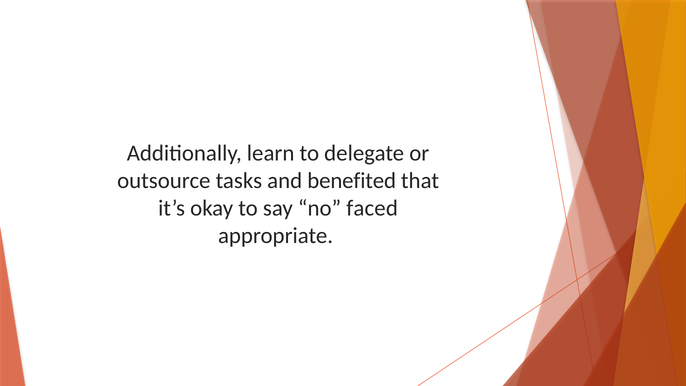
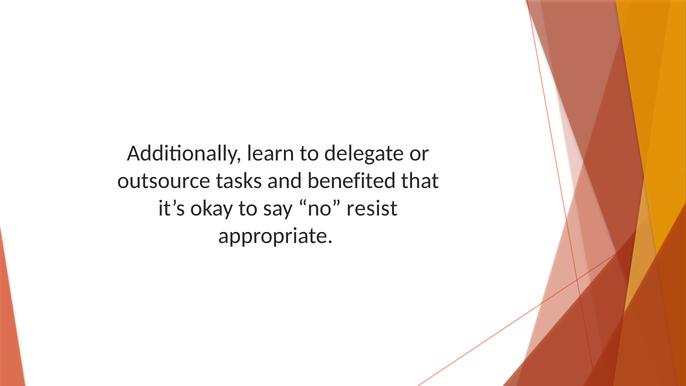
faced: faced -> resist (372, 208)
